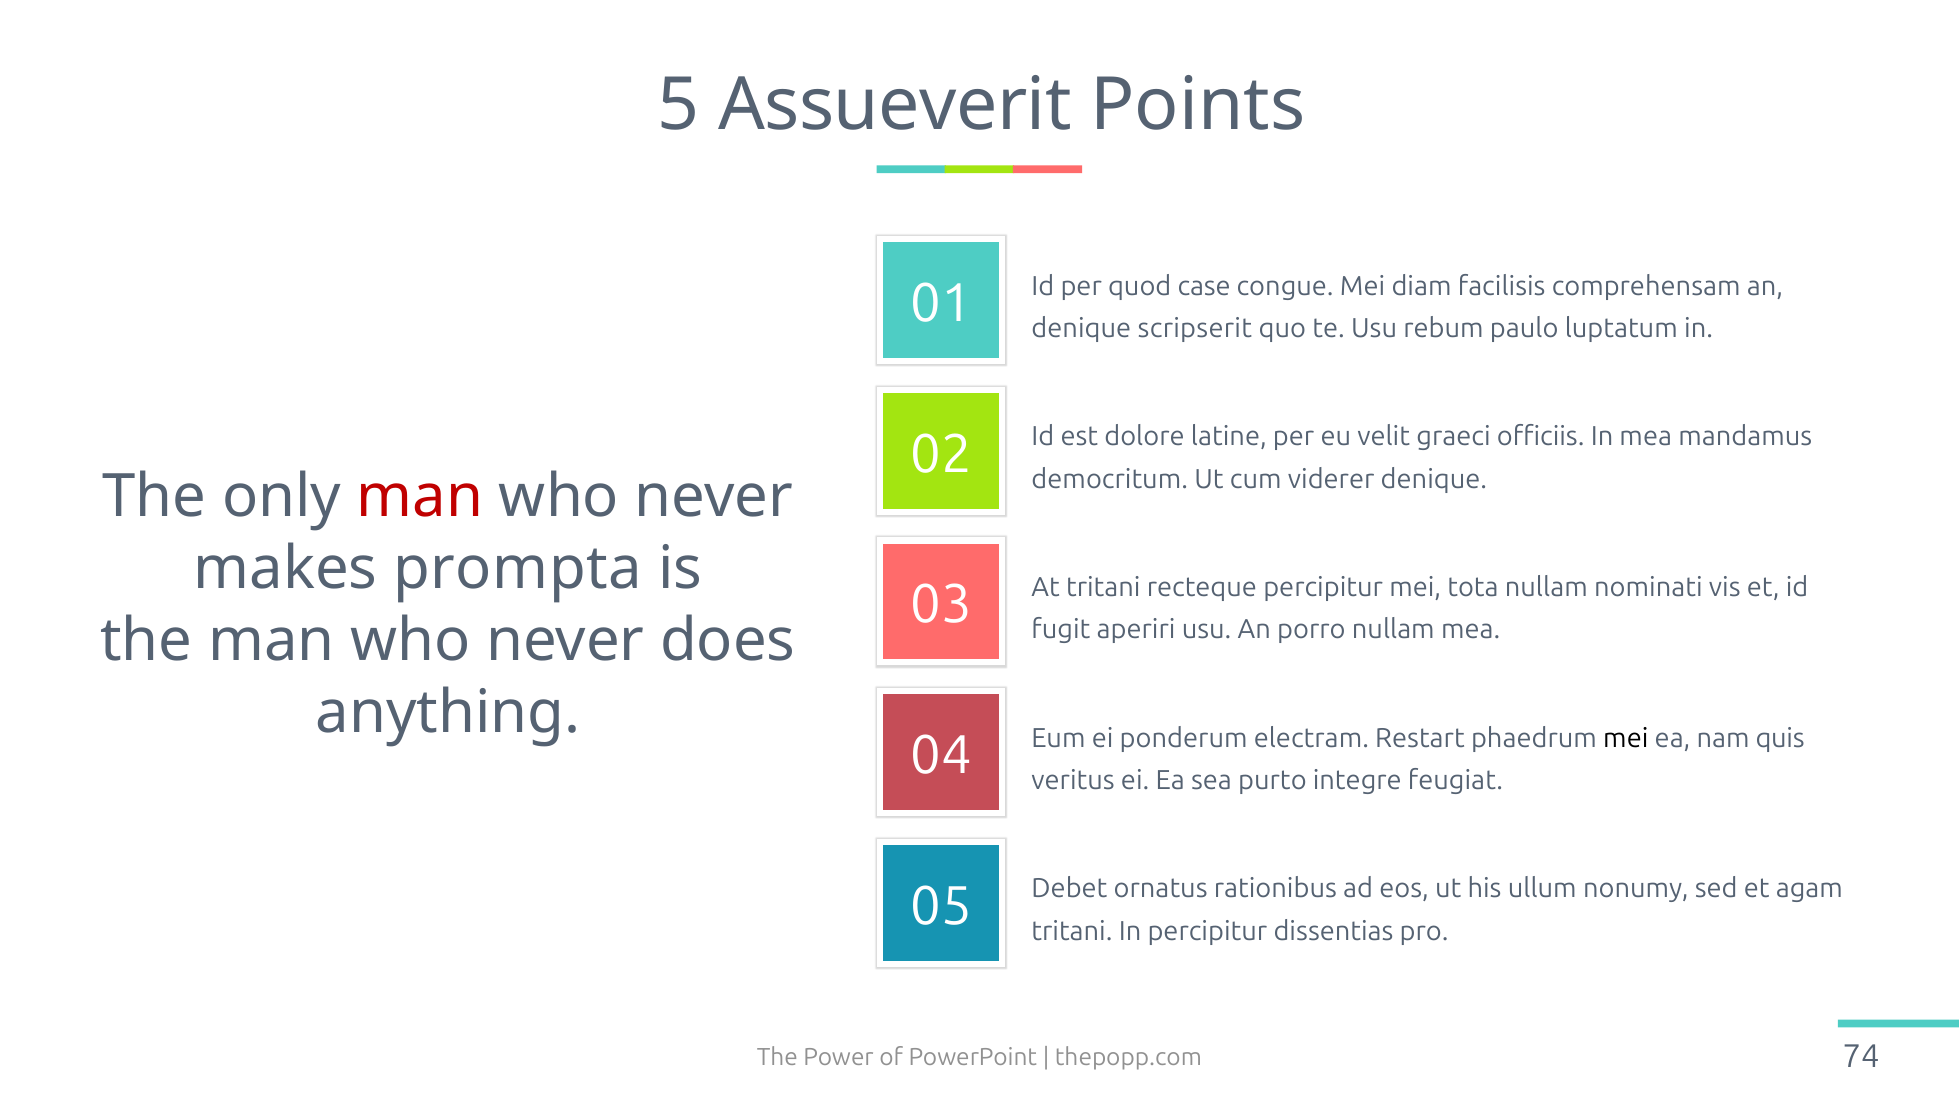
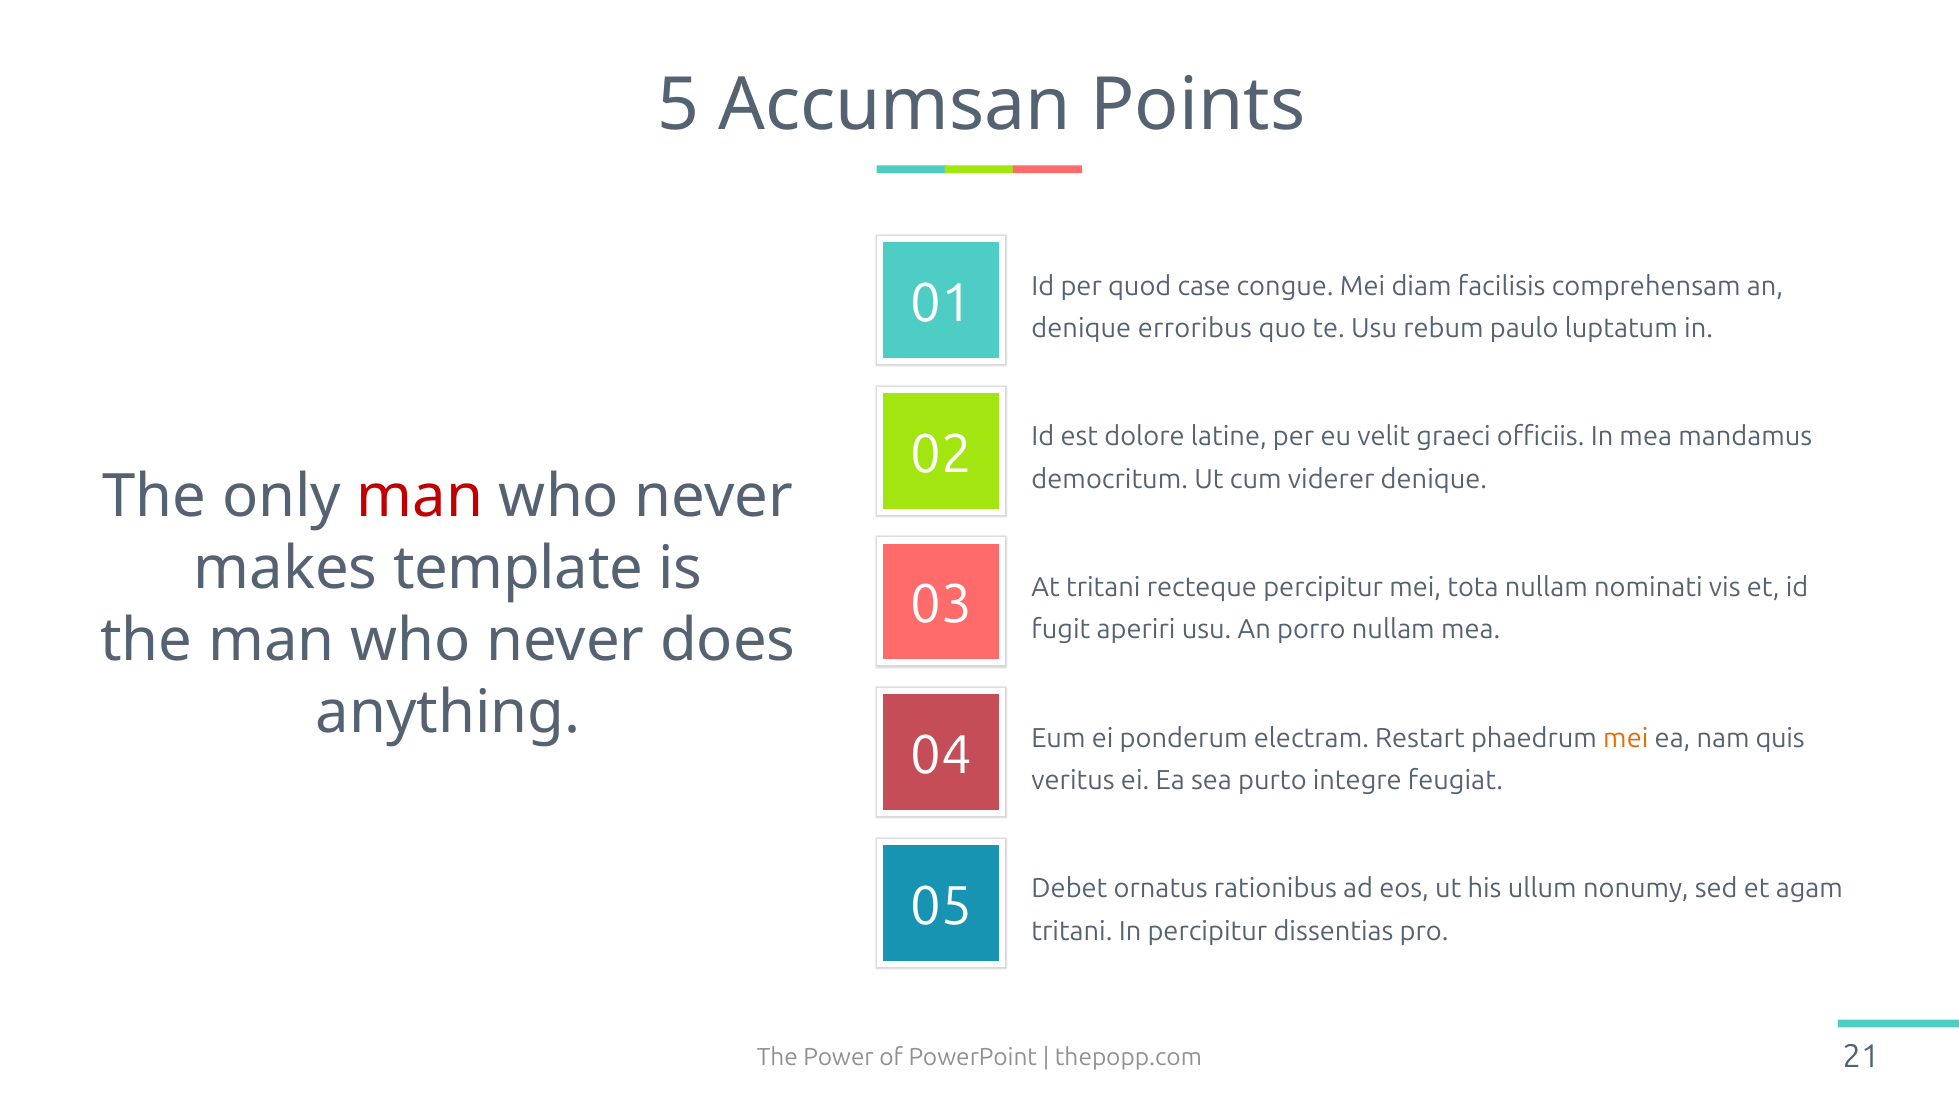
Assueverit: Assueverit -> Accumsan (895, 105)
scripserit: scripserit -> erroribus (1195, 328)
prompta: prompta -> template (518, 569)
mei colour: black -> orange (1626, 738)
74: 74 -> 21 (1861, 1057)
